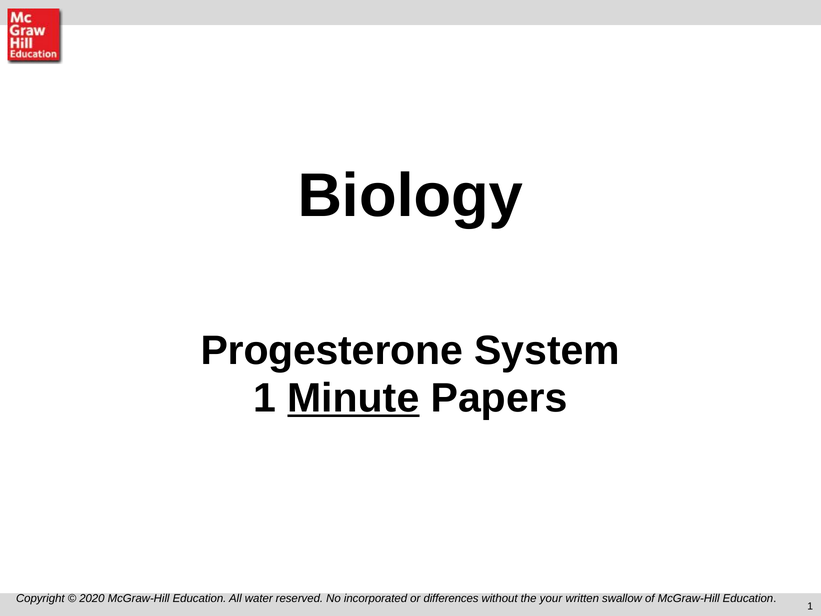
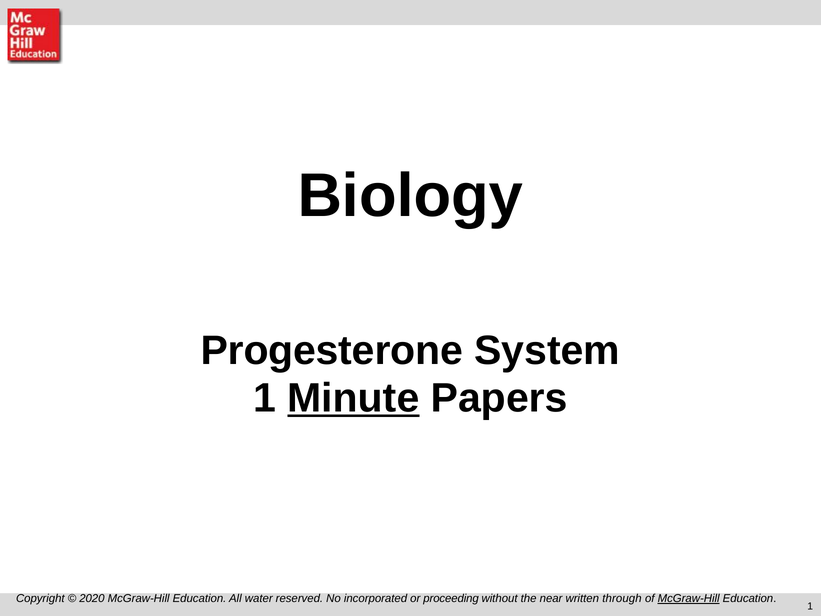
differences: differences -> proceeding (451, 598)
your: your -> near (551, 598)
swallow: swallow -> through (622, 598)
McGraw-Hill underline: none -> present (689, 598)
